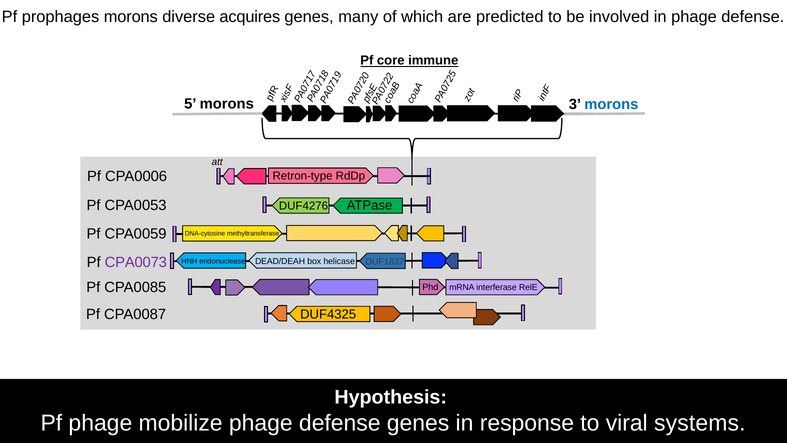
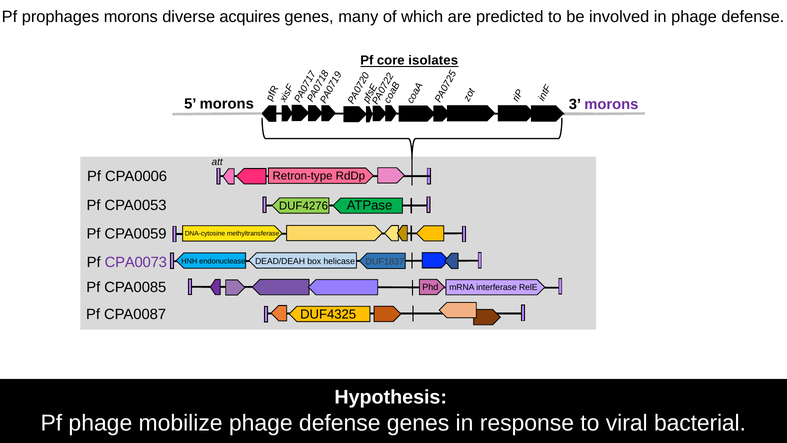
immune: immune -> isolates (433, 61)
morons colour: blue -> purple (611, 104)
systems: systems -> bacterial (700, 423)
